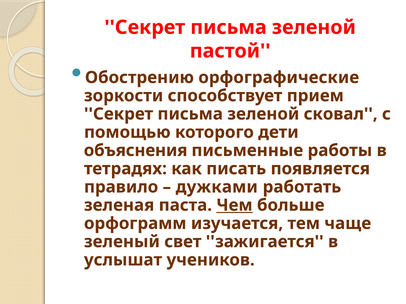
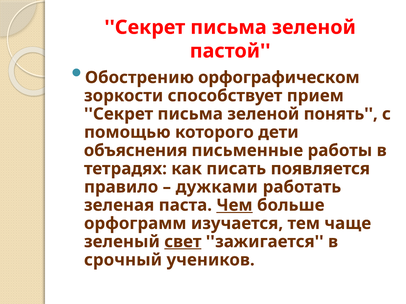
орфографические: орфографические -> орфографическом (279, 78)
сковал: сковал -> понять (341, 114)
свет underline: none -> present (183, 242)
услышат: услышат -> срочный (123, 260)
